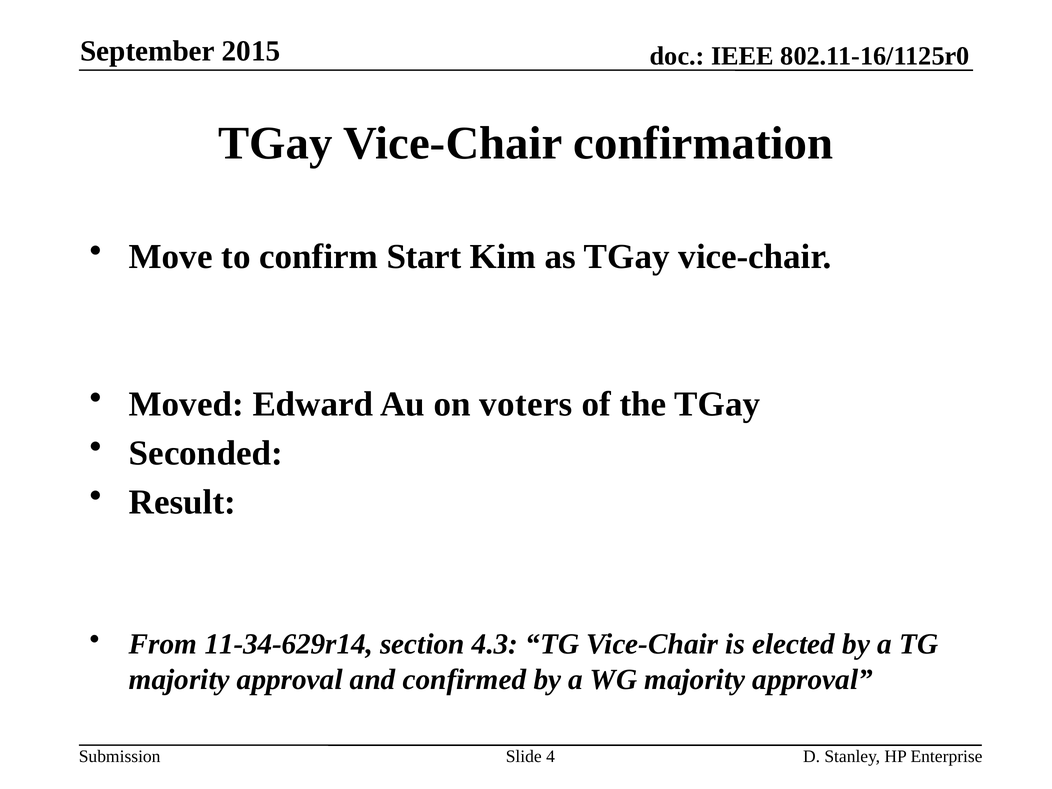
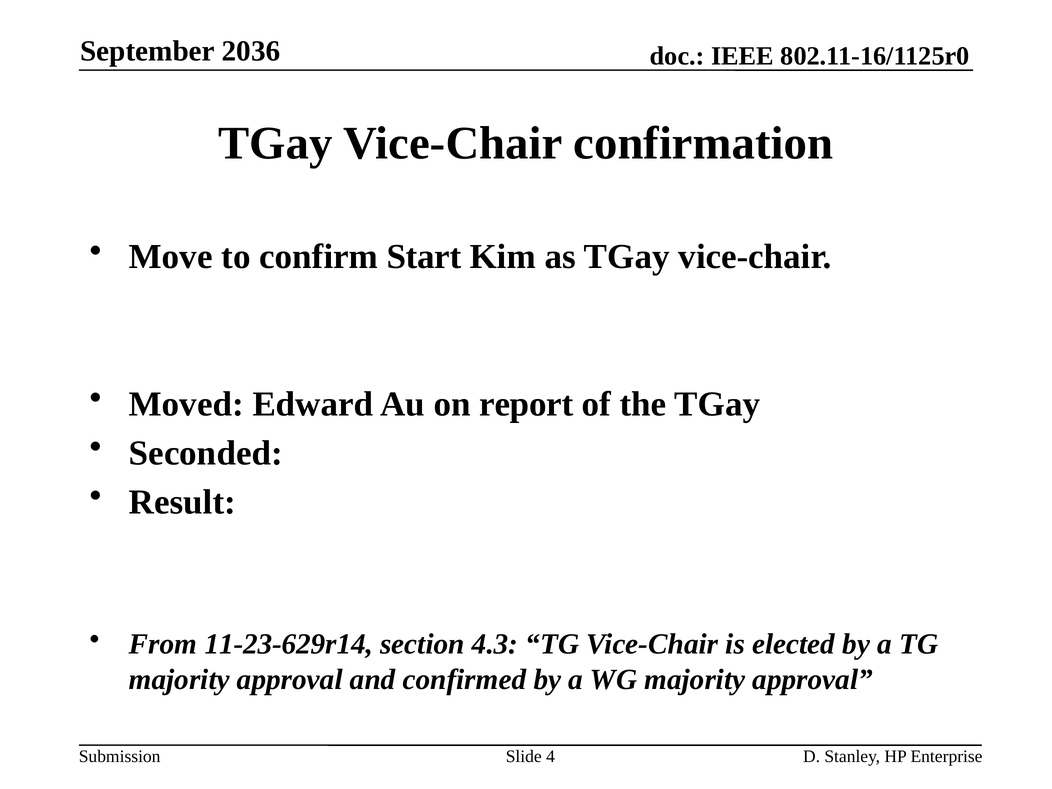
2015: 2015 -> 2036 (251, 51)
voters: voters -> report (526, 404)
11-34-629r14: 11-34-629r14 -> 11-23-629r14 (289, 644)
